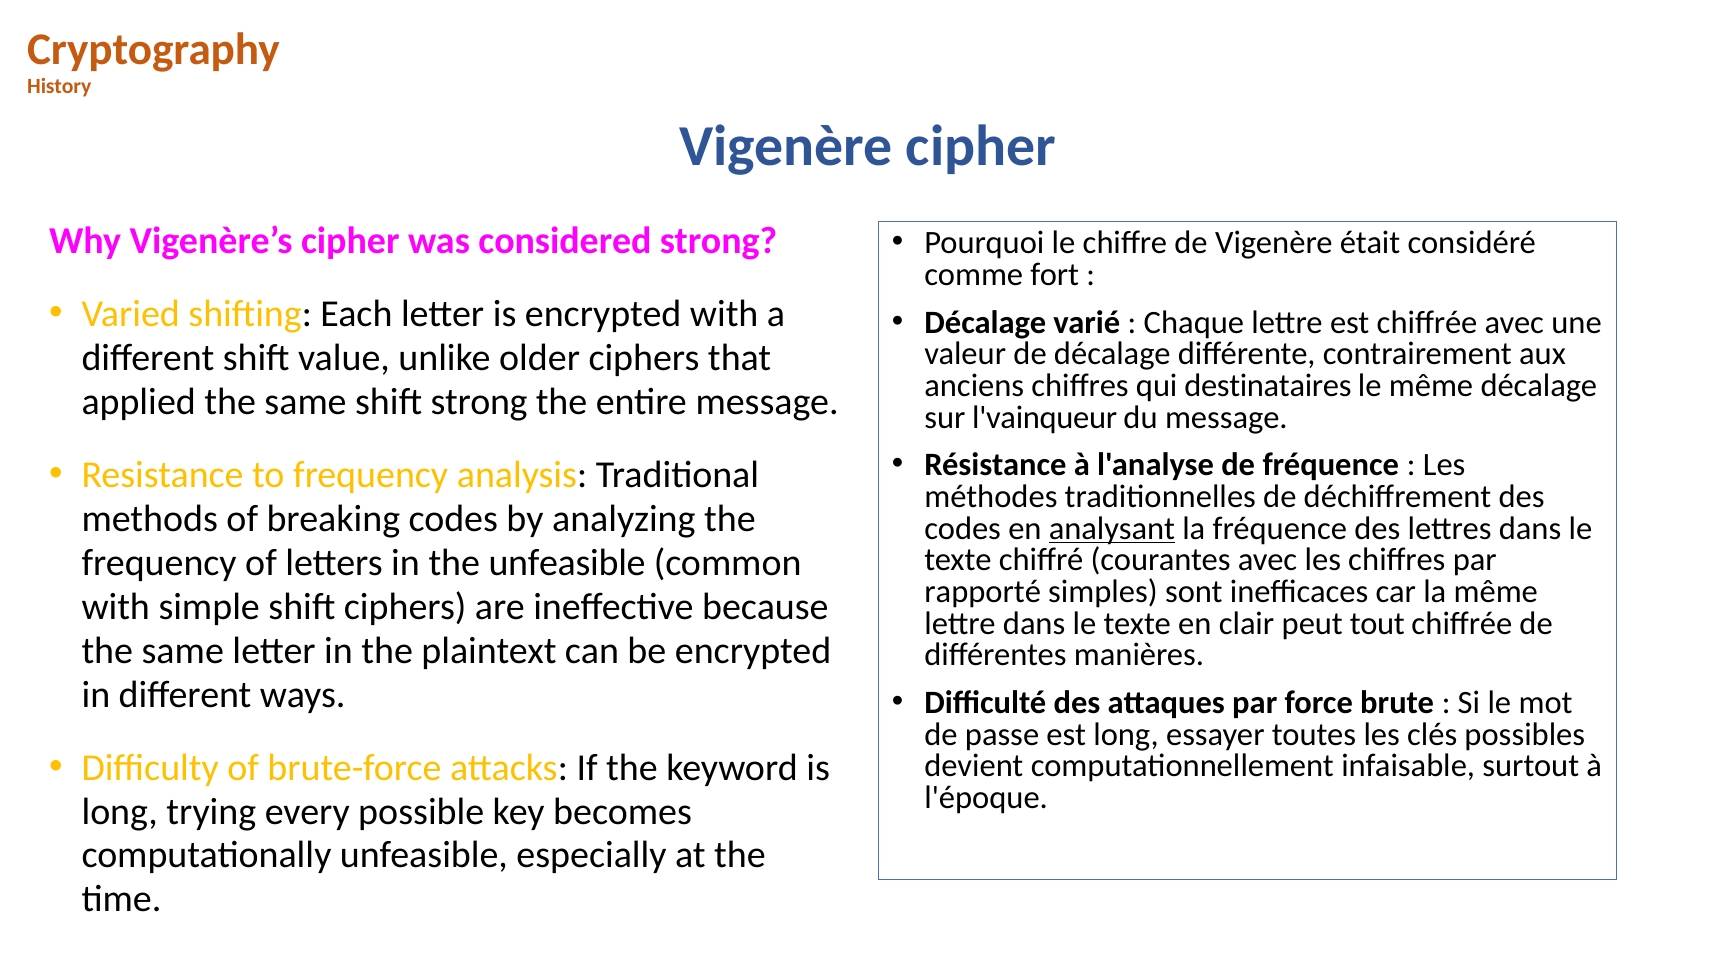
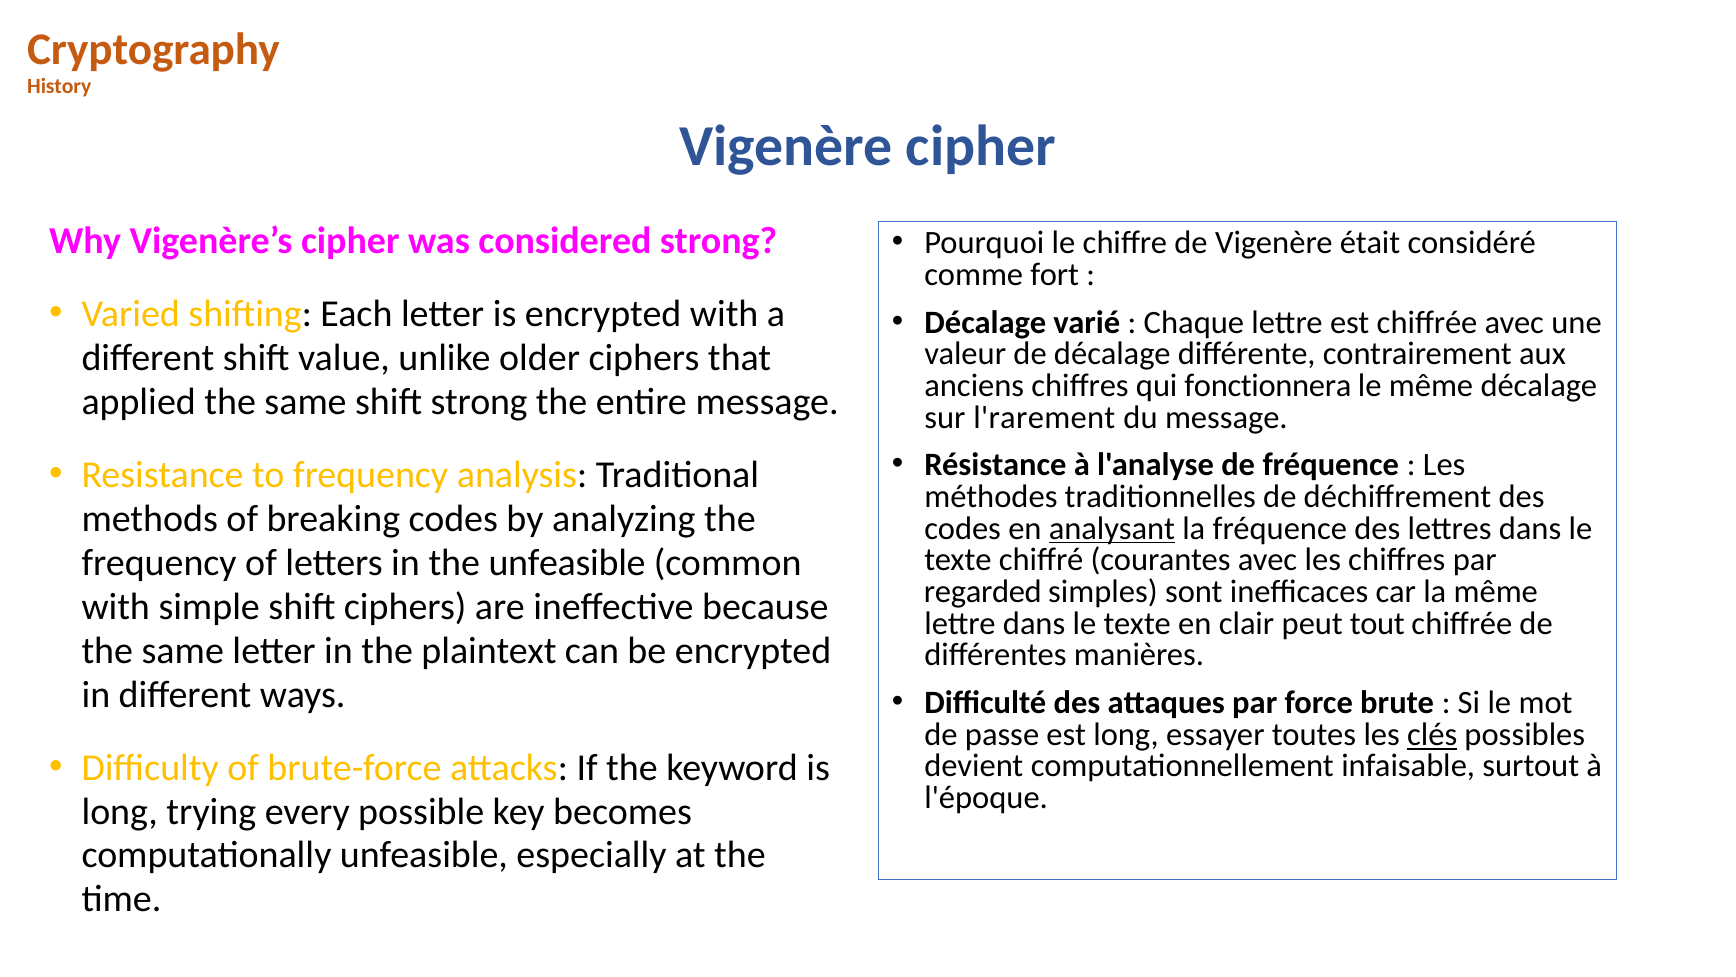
destinataires: destinataires -> fonctionnera (1268, 385)
l'vainqueur: l'vainqueur -> l'rarement (1044, 417)
rapporté: rapporté -> regarded (983, 591)
clés underline: none -> present (1432, 734)
